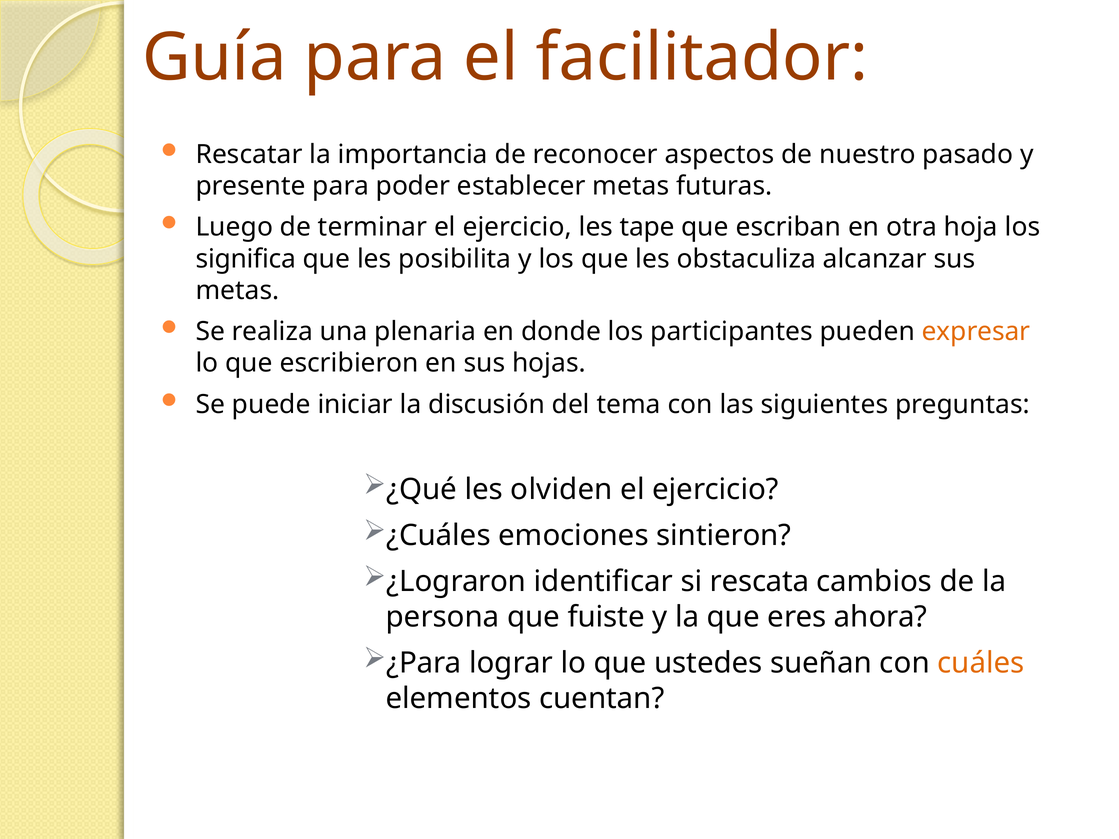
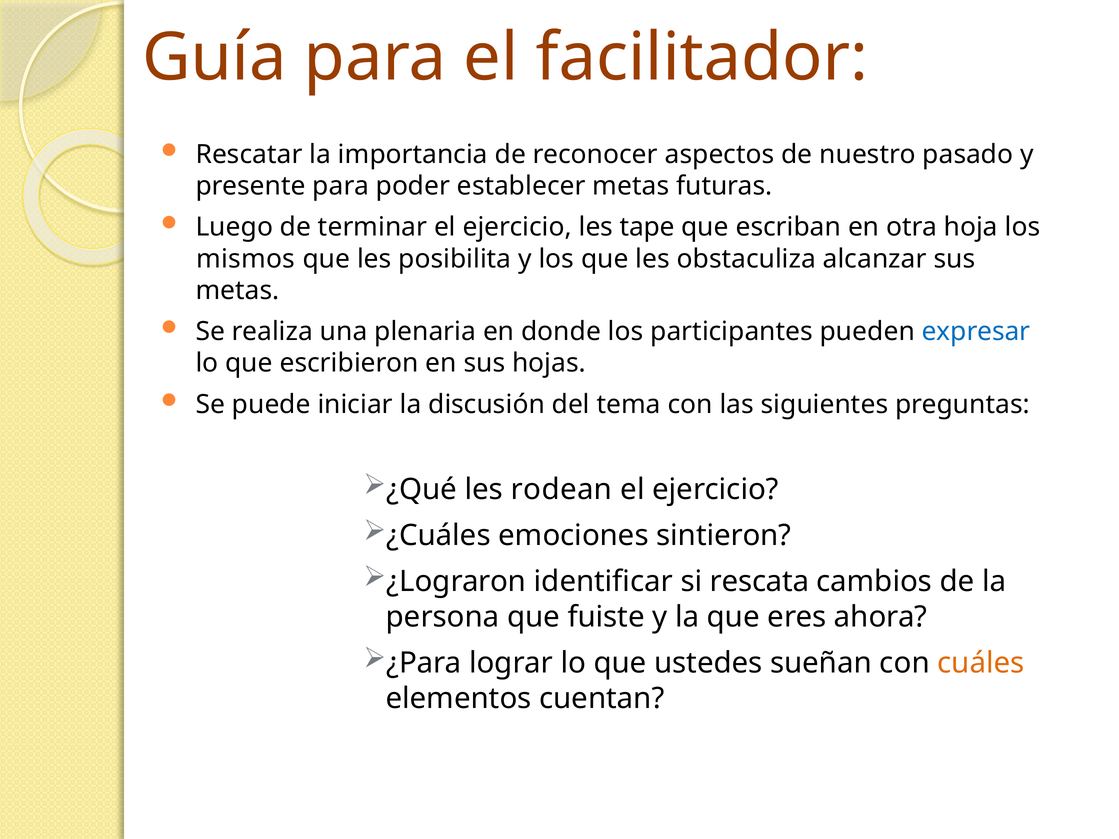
significa: significa -> mismos (246, 259)
expresar colour: orange -> blue (976, 332)
olviden: olviden -> rodean (562, 490)
